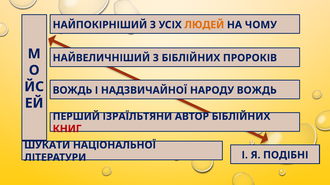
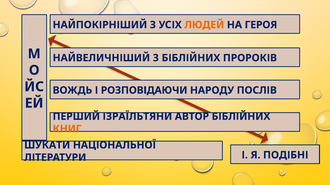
ЧОМУ: ЧОМУ -> ГЕРОЯ (261, 25)
НАДЗВИЧАЙНОЇ: НАДЗВИЧАЙНОЇ -> РОЗПОВІДАЮЧИ (144, 91)
НАРОДУ ВОЖДЬ: ВОЖДЬ -> ПОСЛІВ (257, 91)
КНИГ colour: red -> orange (67, 129)
